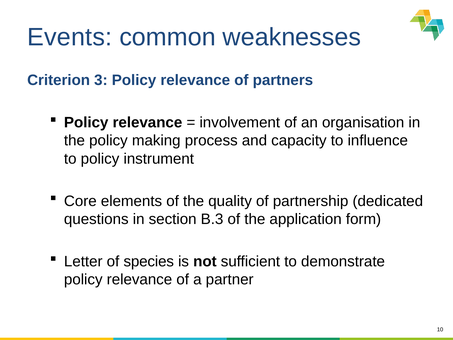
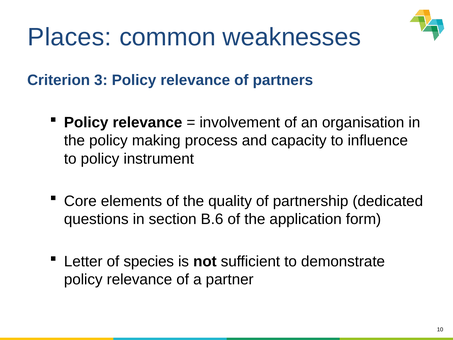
Events: Events -> Places (70, 37)
B.3: B.3 -> B.6 (212, 219)
